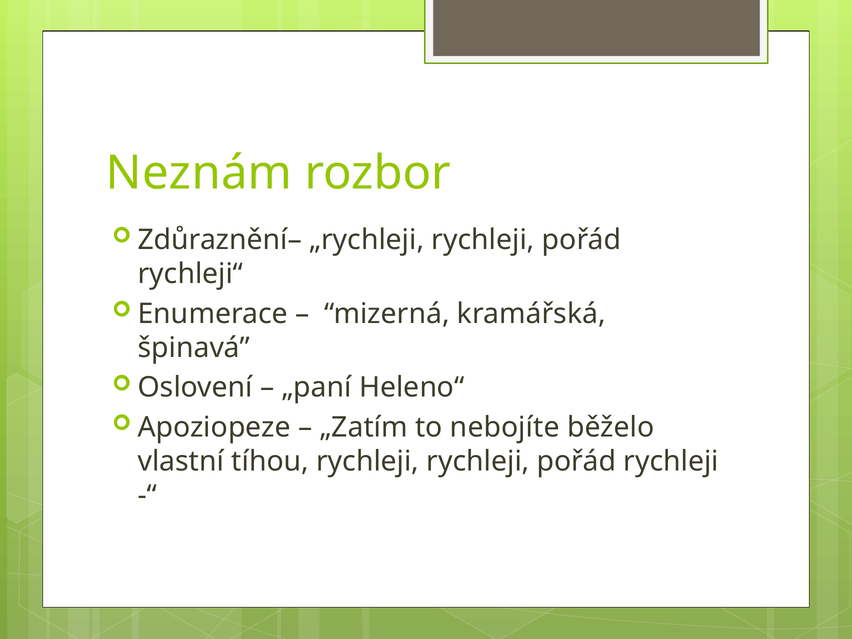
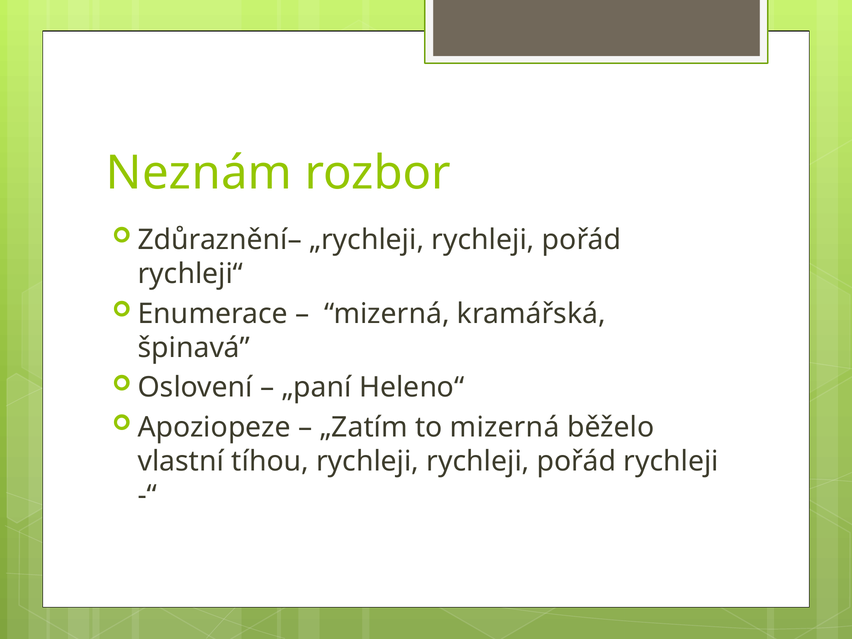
to nebojíte: nebojíte -> mizerná (505, 427)
